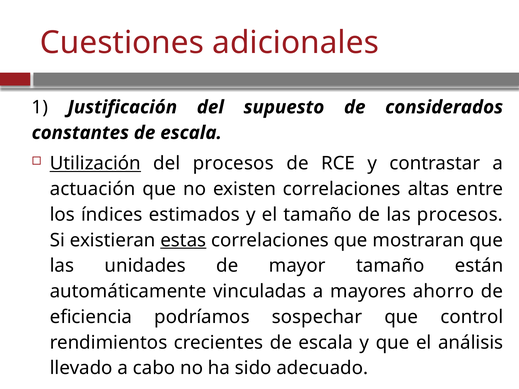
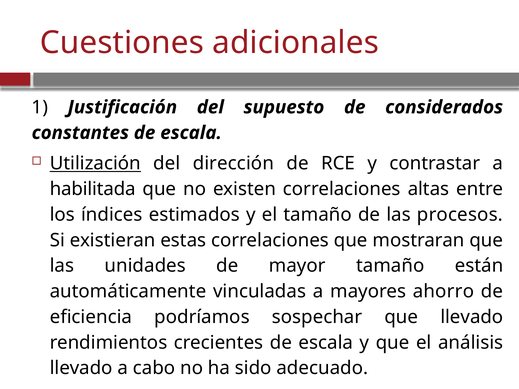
del procesos: procesos -> dirección (233, 164)
actuación: actuación -> habilitada (93, 189)
estas underline: present -> none (183, 240)
que control: control -> llevado (472, 317)
